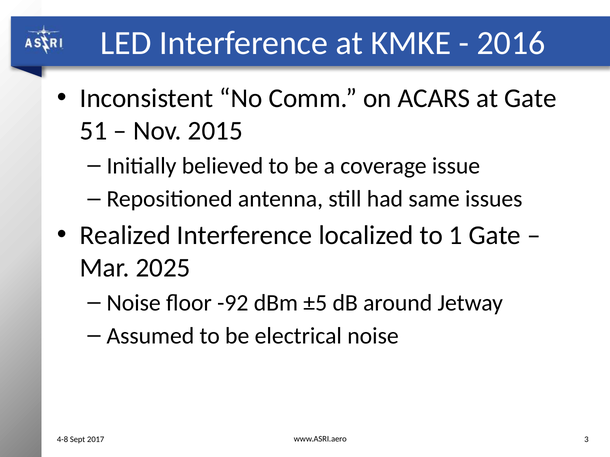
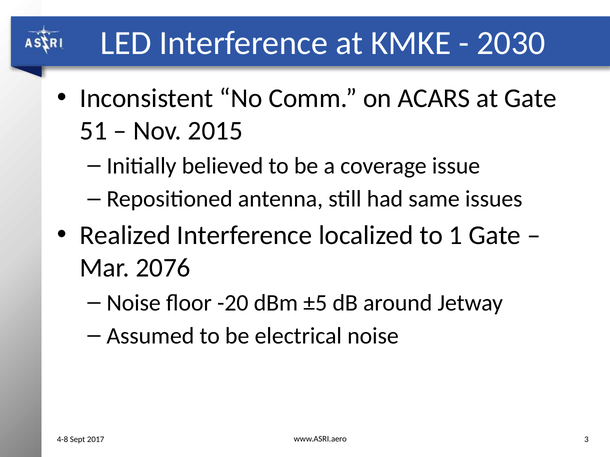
2016: 2016 -> 2030 (511, 43)
2025: 2025 -> 2076 (163, 268)
-92: -92 -> -20 (233, 303)
